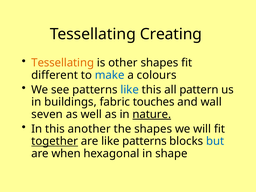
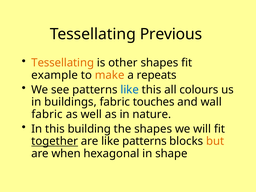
Creating: Creating -> Previous (171, 34)
different: different -> example (55, 75)
make colour: blue -> orange (110, 75)
colours: colours -> repeats (157, 75)
pattern: pattern -> colours (199, 90)
seven: seven -> fabric (47, 114)
nature underline: present -> none (152, 114)
another: another -> building (89, 129)
but colour: blue -> orange (215, 141)
